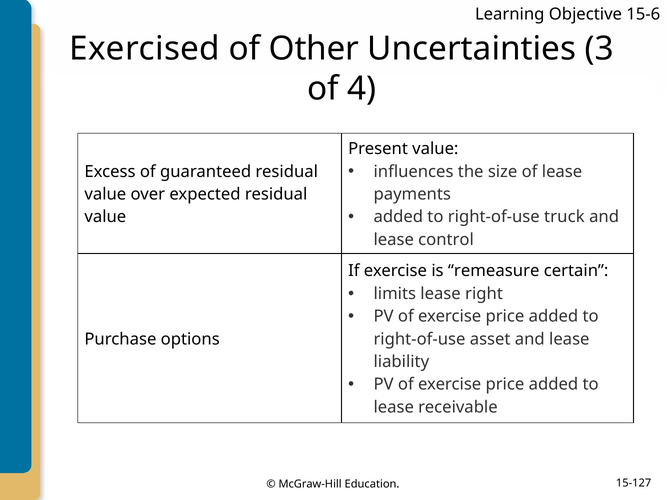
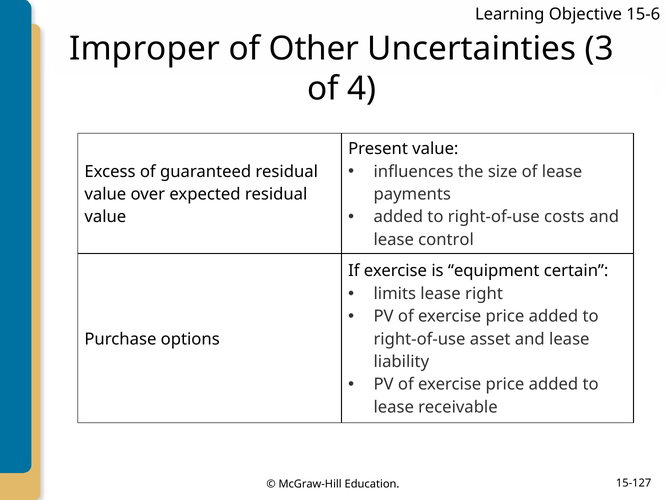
Exercised: Exercised -> Improper (145, 49)
truck: truck -> costs (564, 217)
remeasure: remeasure -> equipment (494, 271)
